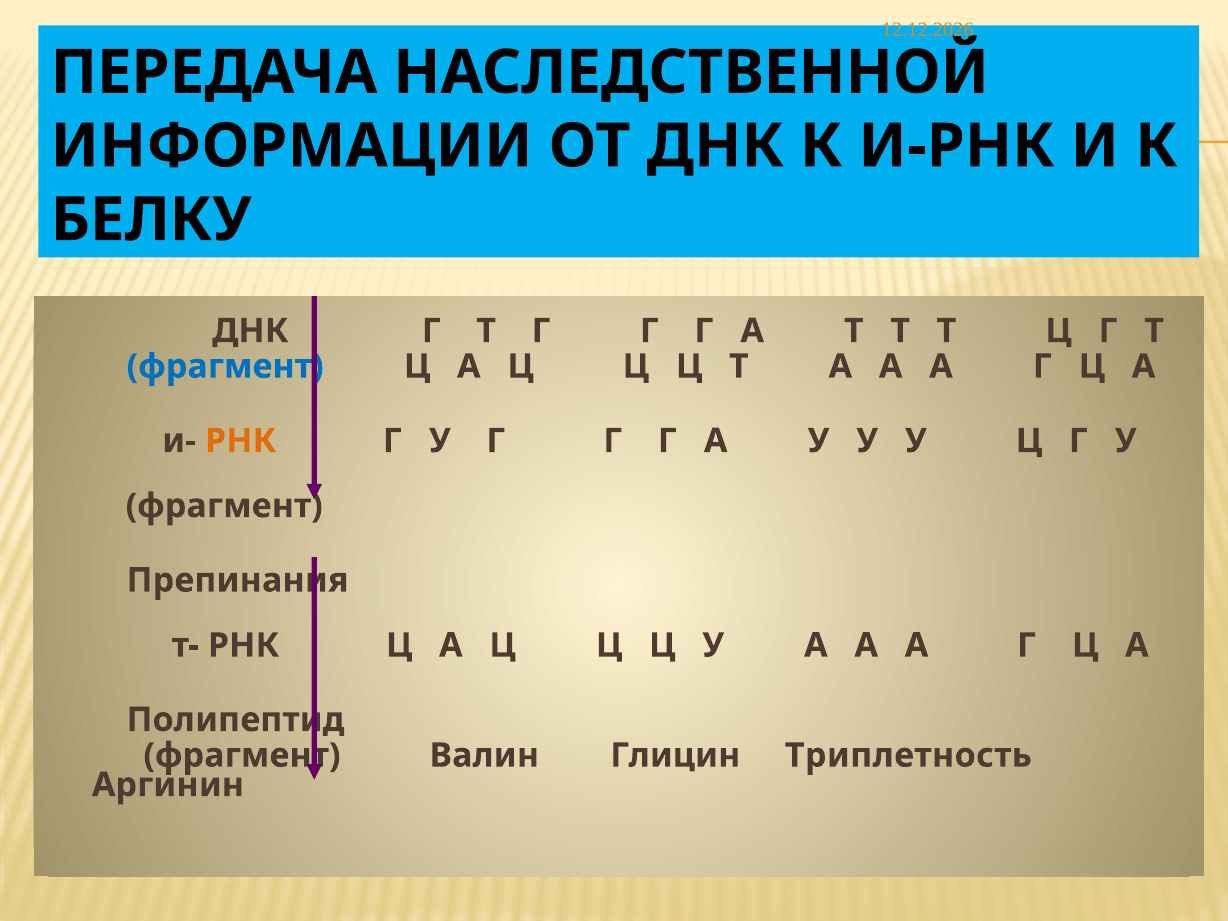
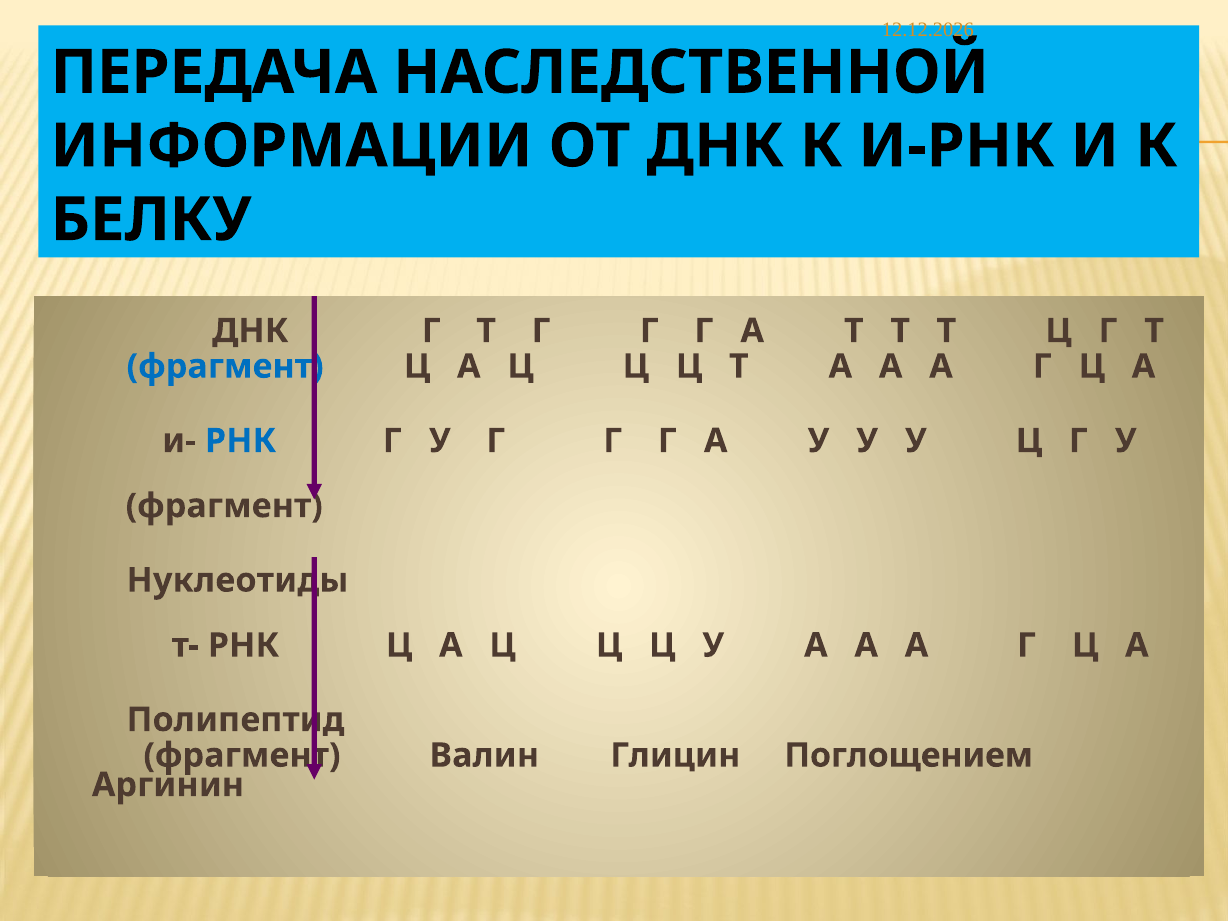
РНК colour: orange -> blue (241, 441)
Препинания: Препинания -> Нуклеотиды (237, 580)
Триплетность: Триплетность -> Поглощением (909, 755)
